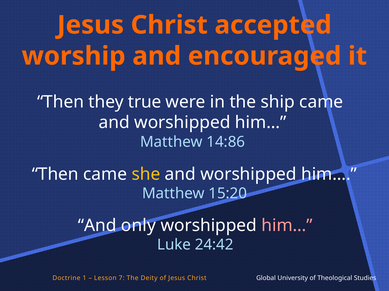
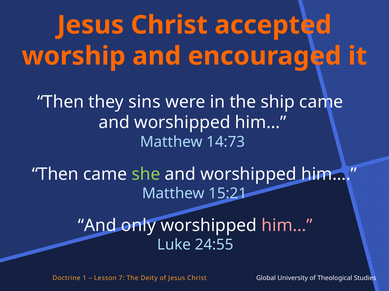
true: true -> sins (144, 102)
14:86: 14:86 -> 14:73 (226, 142)
she colour: yellow -> light green (146, 175)
15:20: 15:20 -> 15:21 (228, 194)
24:42: 24:42 -> 24:55 (214, 245)
